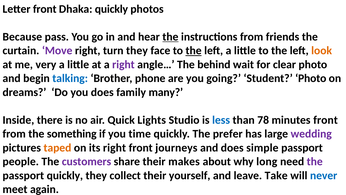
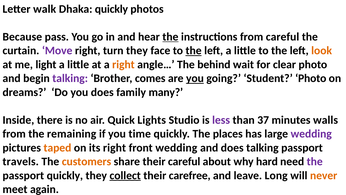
Letter front: front -> walk (45, 9)
from friends: friends -> careful (283, 37)
very: very -> light (46, 64)
right colour: purple -> orange (123, 64)
talking colour: blue -> purple (70, 78)
phone: phone -> comes (150, 78)
you underline: none -> present (195, 78)
less colour: blue -> purple (221, 120)
78: 78 -> 37 (263, 120)
minutes front: front -> walls (326, 120)
something: something -> remaining (72, 134)
prefer: prefer -> places (228, 134)
front journeys: journeys -> wedding (176, 147)
does simple: simple -> talking (262, 147)
people: people -> travels (21, 161)
customers colour: purple -> orange (86, 161)
their makes: makes -> careful (184, 161)
long: long -> hard (267, 161)
collect underline: none -> present (125, 175)
yourself: yourself -> carefree (190, 175)
Take: Take -> Long (276, 175)
never colour: blue -> orange (324, 175)
